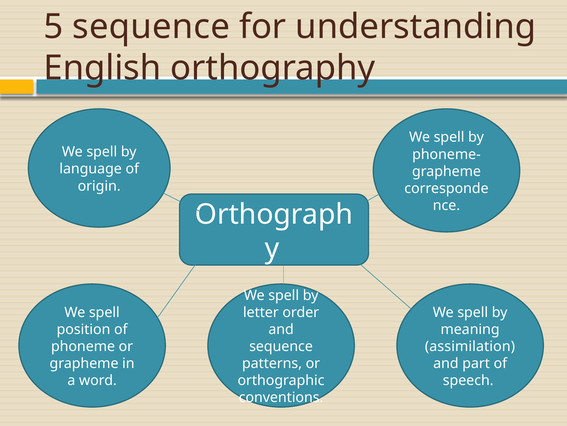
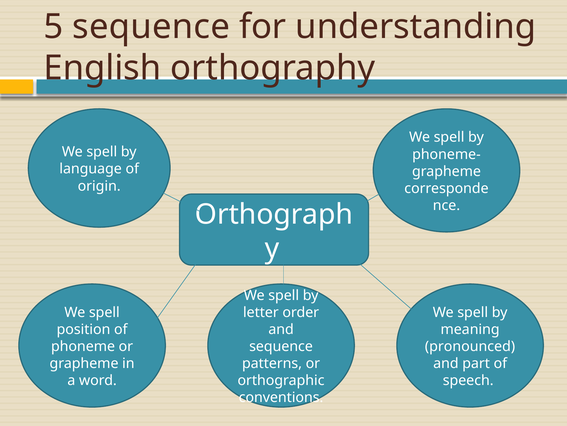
assimilation: assimilation -> pronounced (470, 346)
